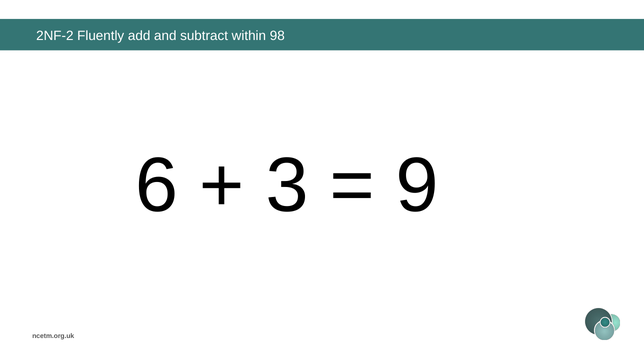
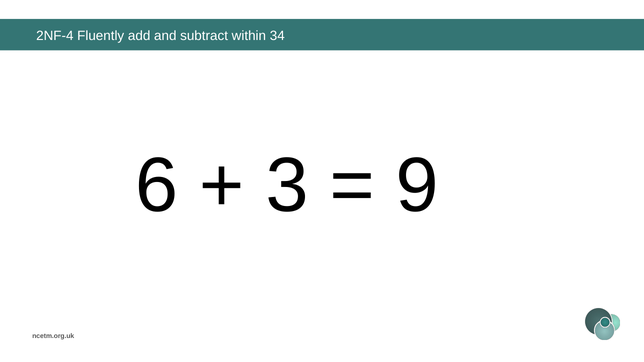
2NF-2: 2NF-2 -> 2NF-4 (55, 36)
98: 98 -> 34 (277, 36)
